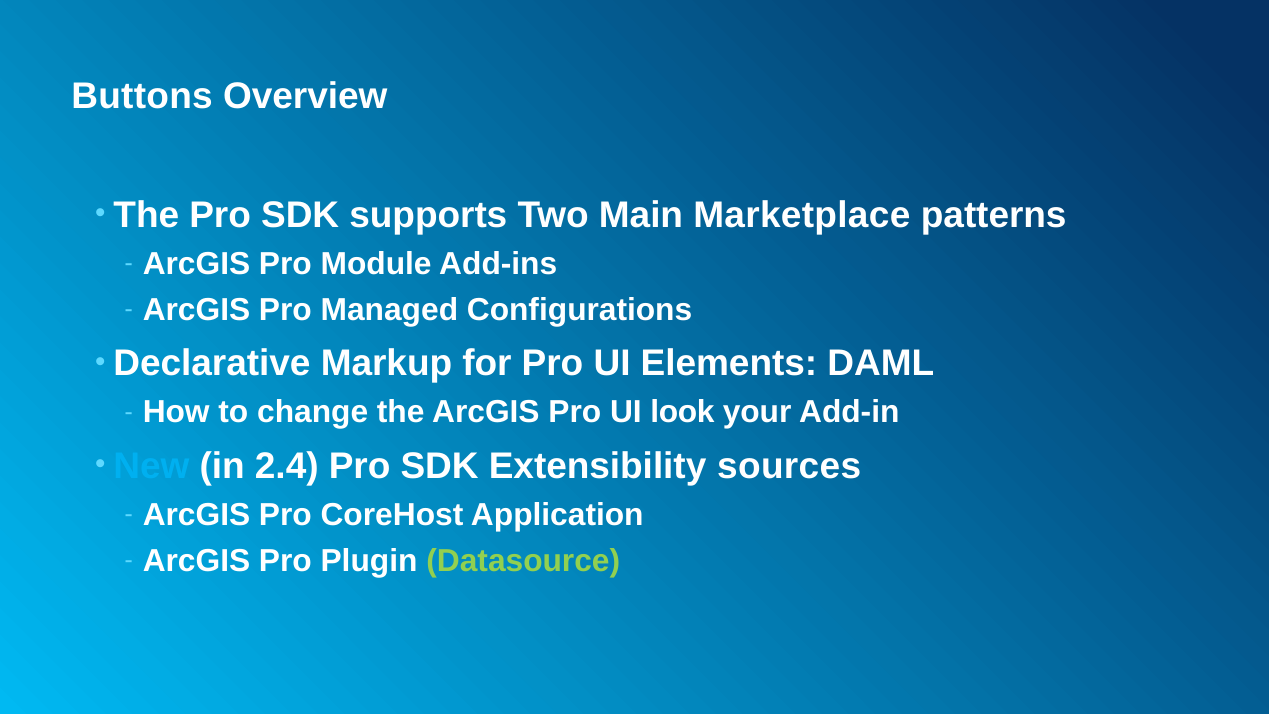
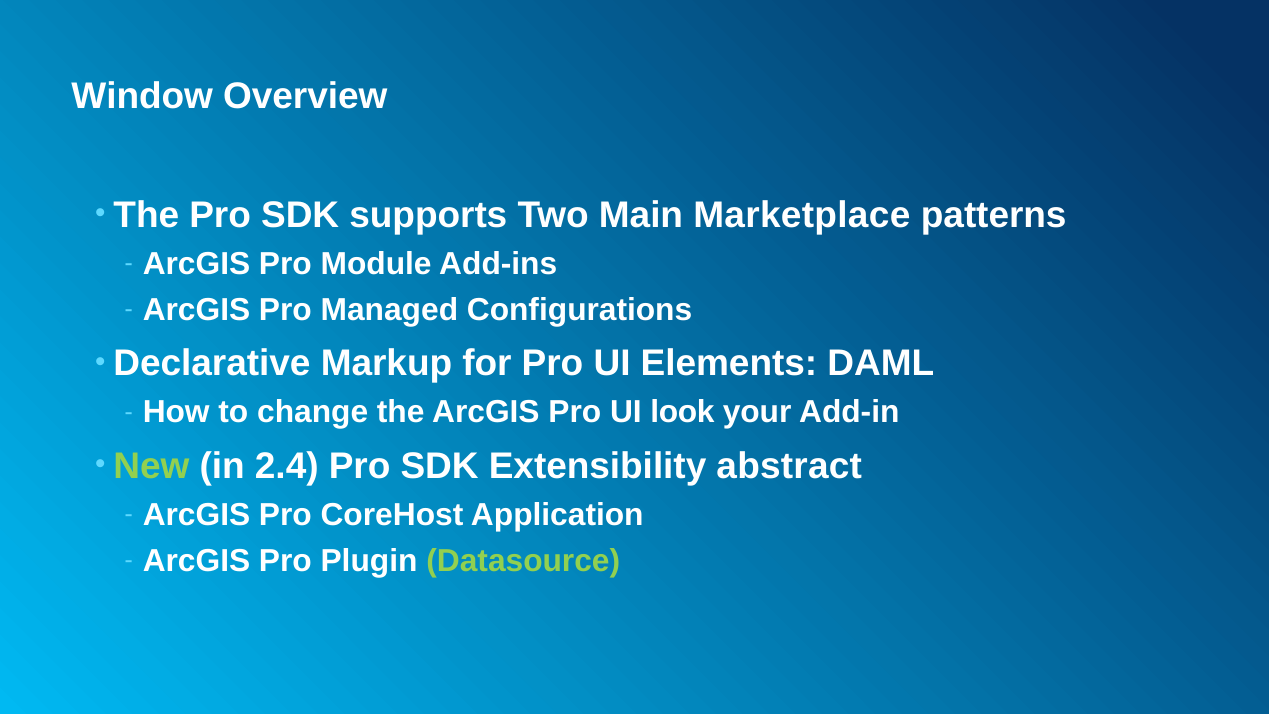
Buttons: Buttons -> Window (142, 96)
New colour: light blue -> light green (151, 466)
sources: sources -> abstract (789, 466)
